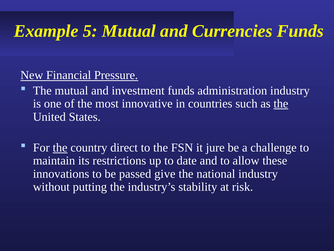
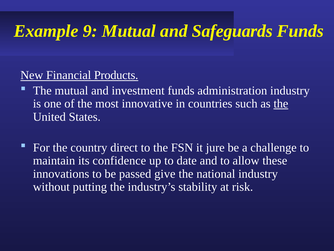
5: 5 -> 9 (90, 31)
Currencies: Currencies -> Safeguards (232, 31)
Pressure: Pressure -> Products (116, 75)
the underline: present -> none (60, 147)
restrictions: restrictions -> confidence (119, 160)
